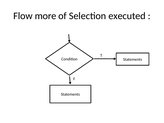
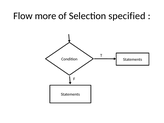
executed: executed -> specified (127, 16)
